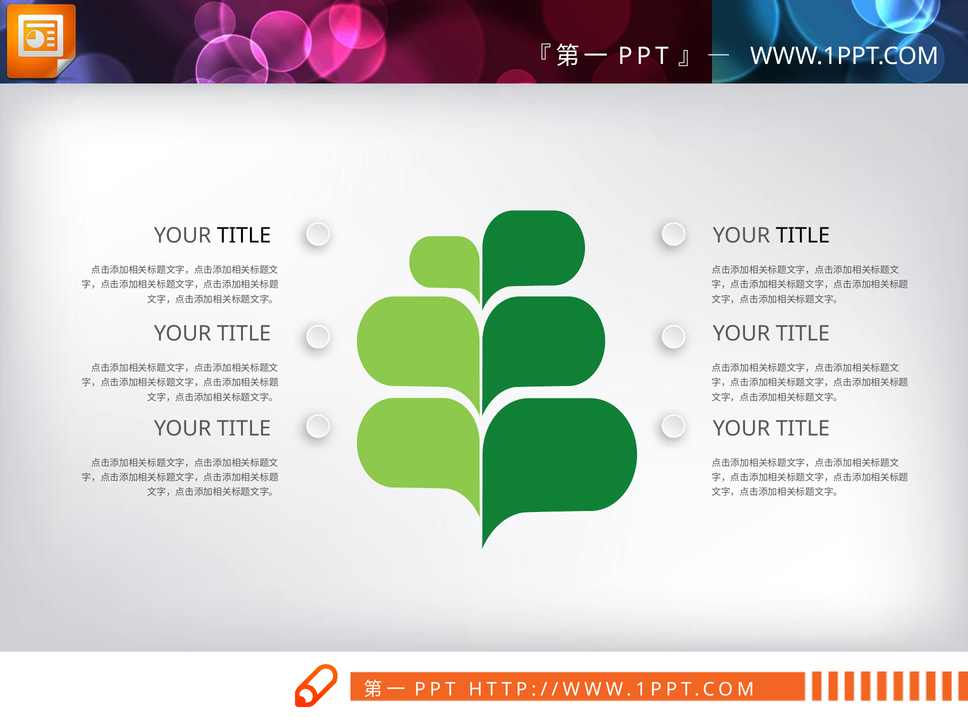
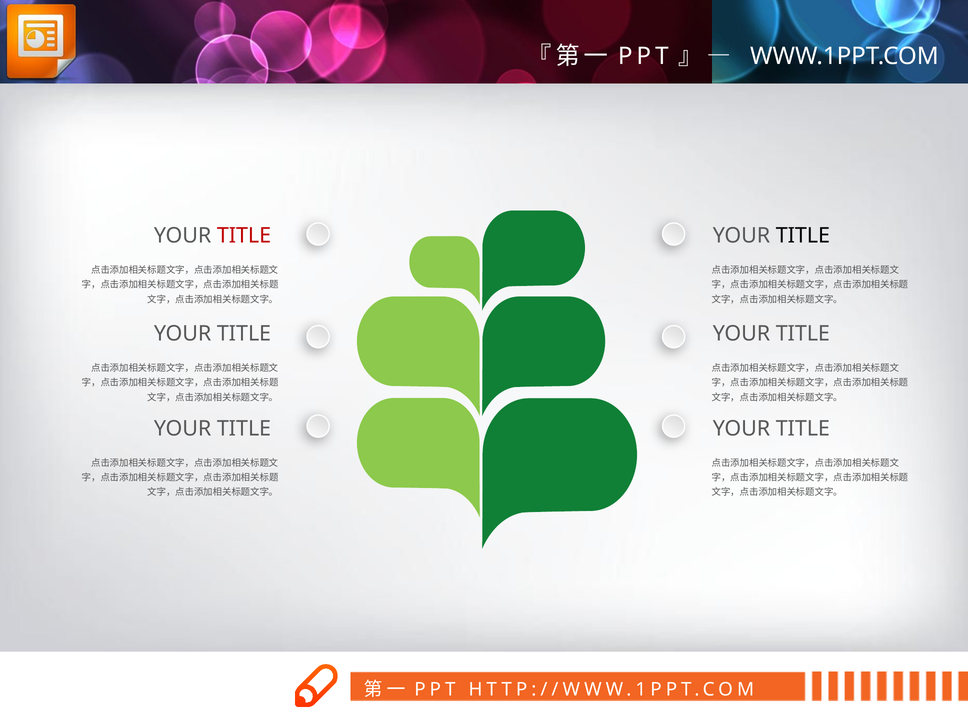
TITLE colour: black -> red (244, 236)
